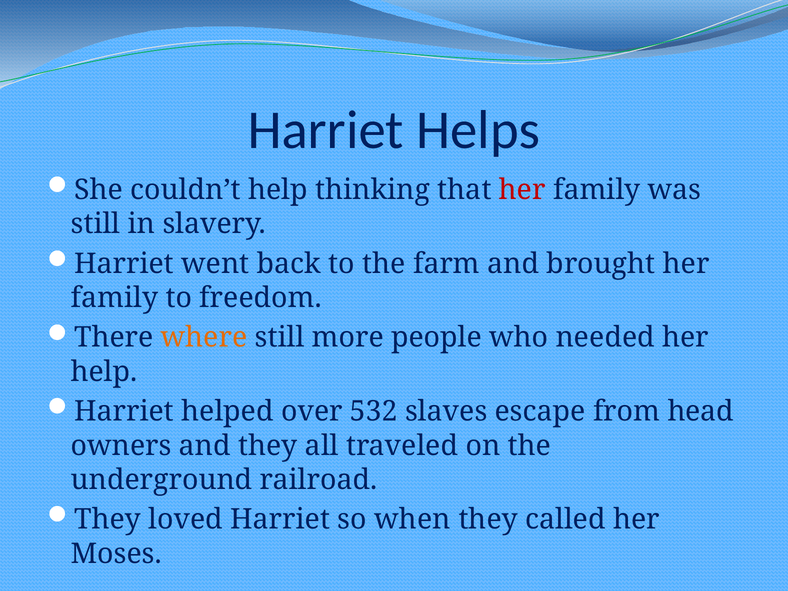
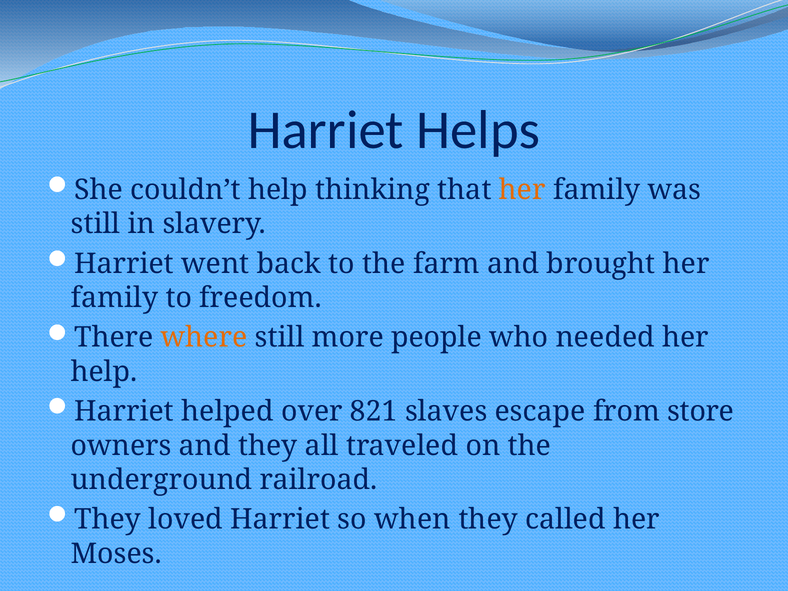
her colour: red -> orange (522, 190)
532: 532 -> 821 (374, 412)
head: head -> store (701, 412)
